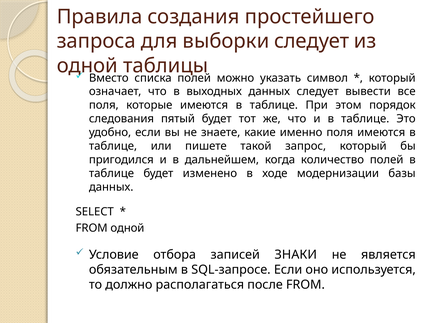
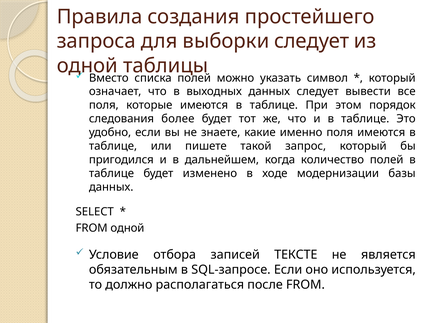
пятый: пятый -> более (178, 119)
ЗНАКИ: ЗНАКИ -> ТЕКСТЕ (296, 254)
